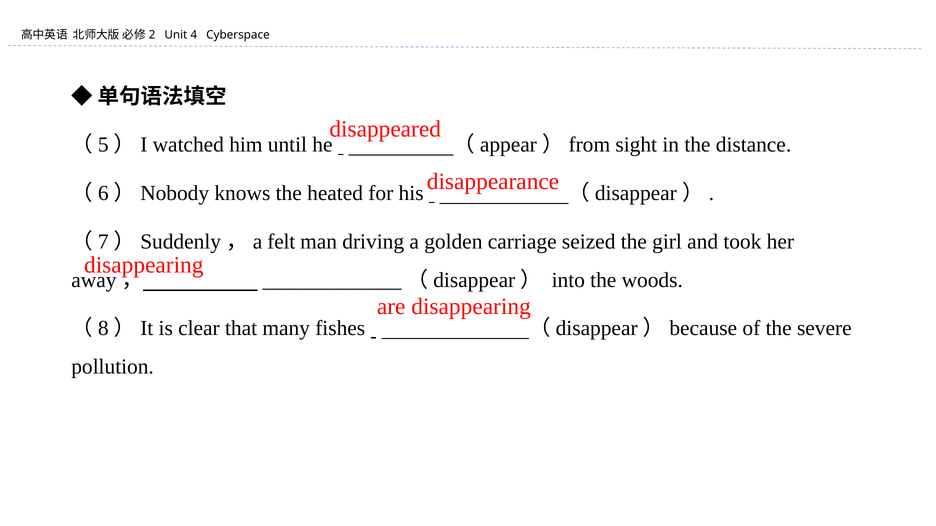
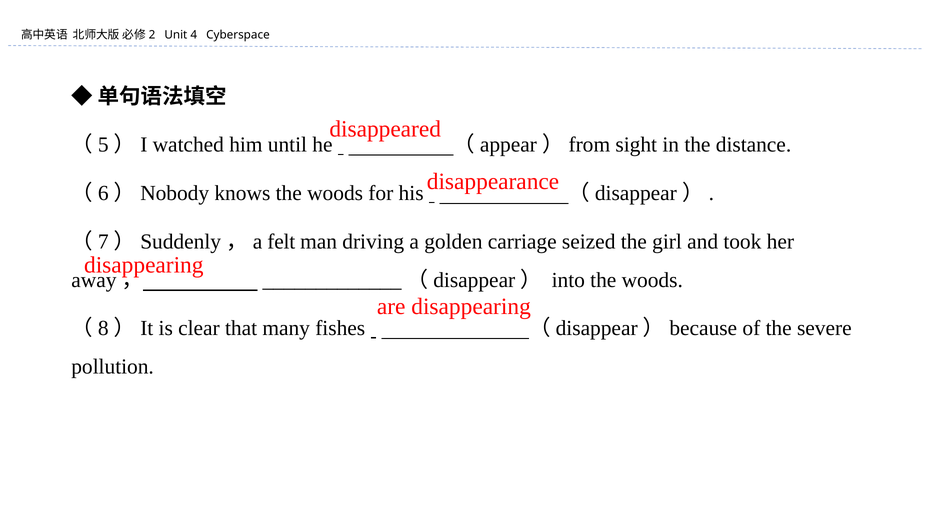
knows the heated: heated -> woods (335, 193)
